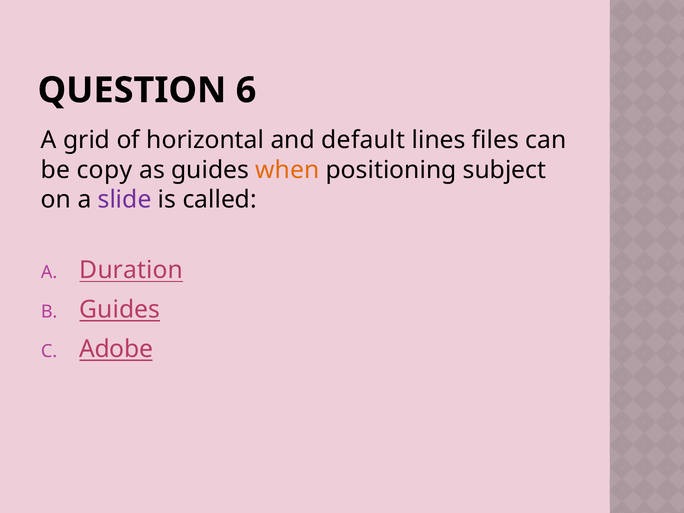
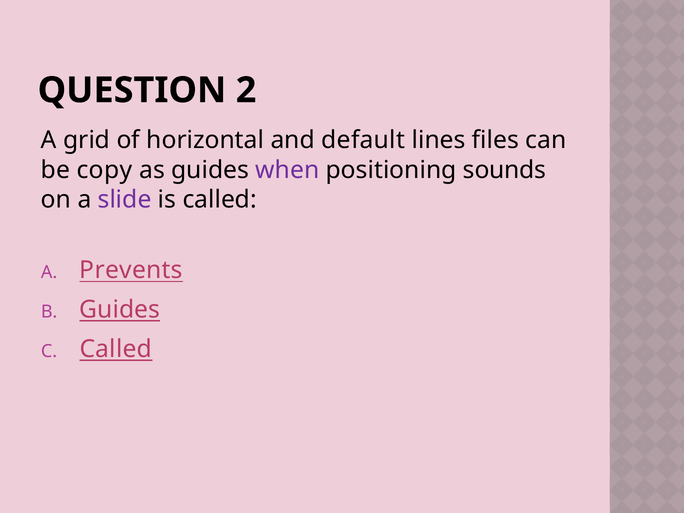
6: 6 -> 2 (246, 90)
when colour: orange -> purple (287, 170)
subject: subject -> sounds (505, 170)
Duration: Duration -> Prevents (131, 270)
Adobe: Adobe -> Called (116, 349)
